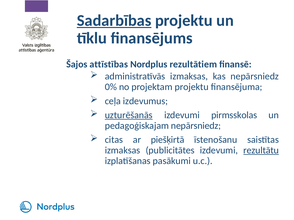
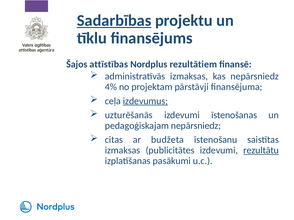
0%: 0% -> 4% (111, 87)
projektam projektu: projektu -> pārstāvji (192, 87)
izdevumus underline: none -> present (145, 101)
uzturēšanās underline: present -> none (129, 115)
pirmsskolas: pirmsskolas -> īstenošanas (234, 115)
piešķirtā: piešķirtā -> budžeta (168, 140)
